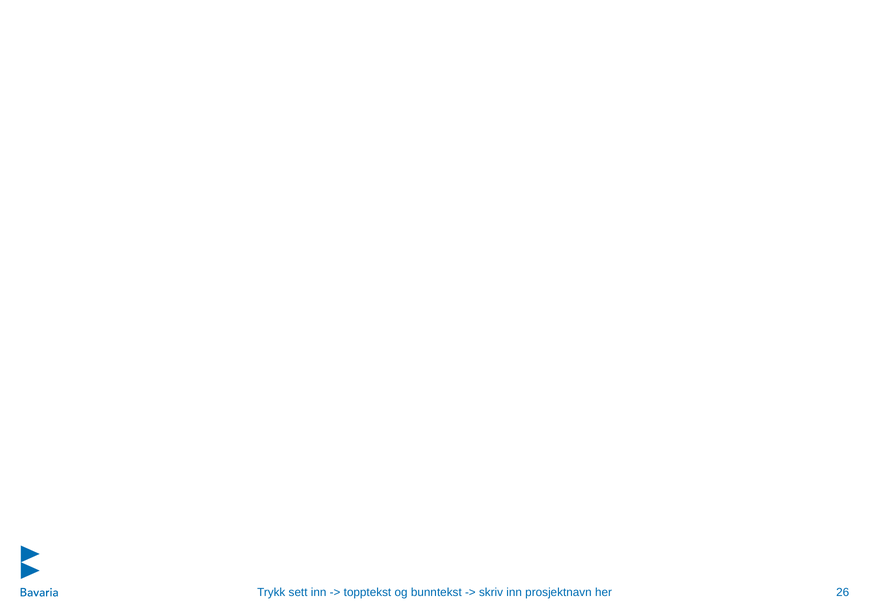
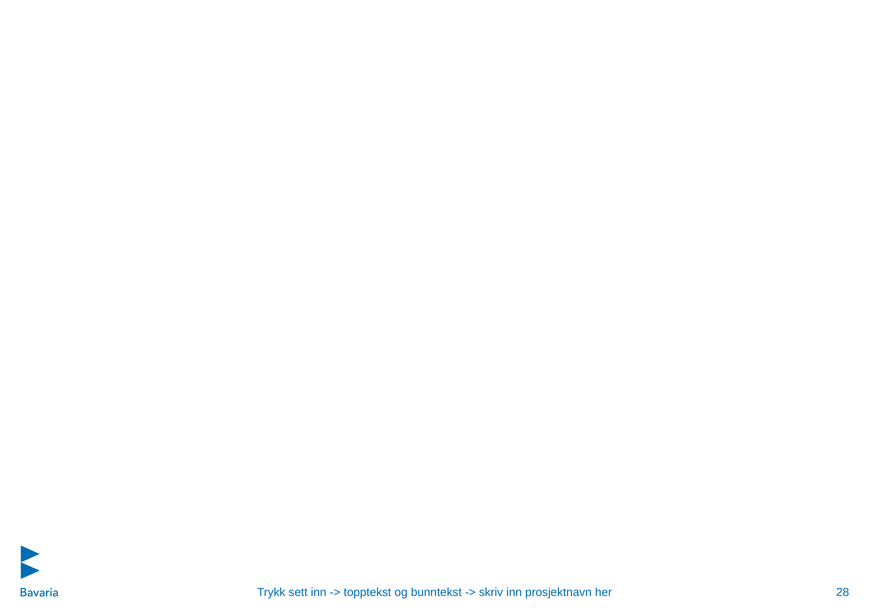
26: 26 -> 28 (843, 593)
